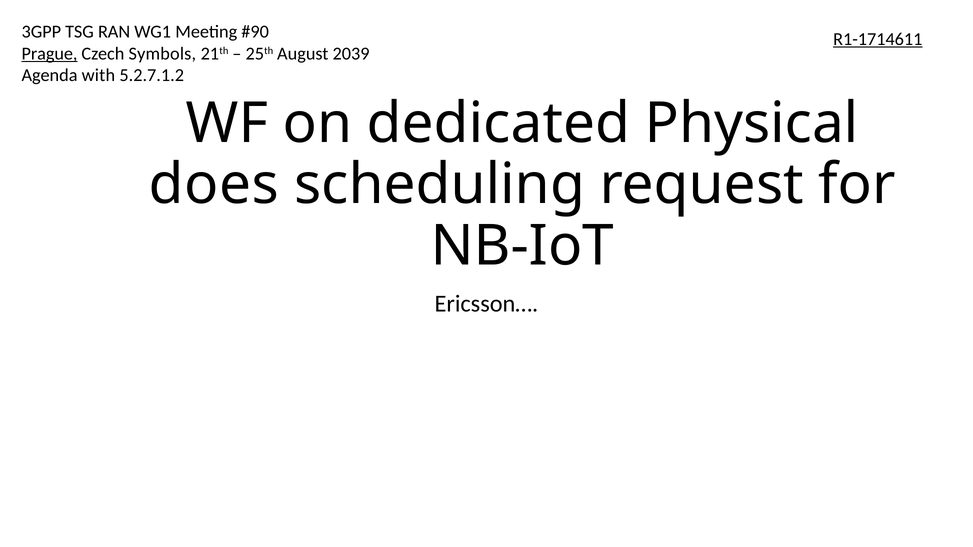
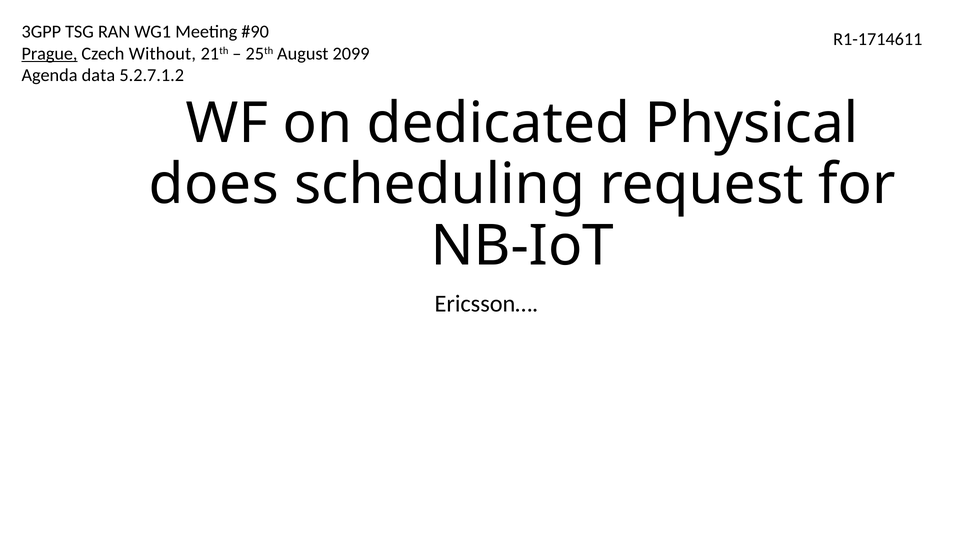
R1-1714611 underline: present -> none (878, 39)
Symbols: Symbols -> Without (162, 54)
2039: 2039 -> 2099 (351, 54)
with: with -> data (98, 75)
